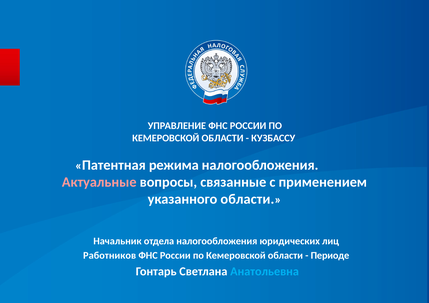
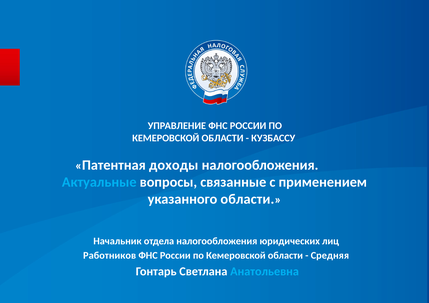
режима: режима -> доходы (174, 165)
Актуальные colour: pink -> light blue (99, 182)
Периоде: Периоде -> Средняя (330, 256)
